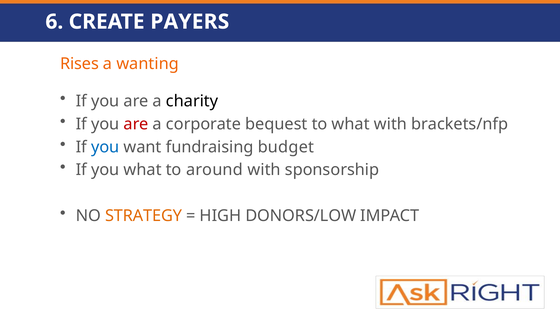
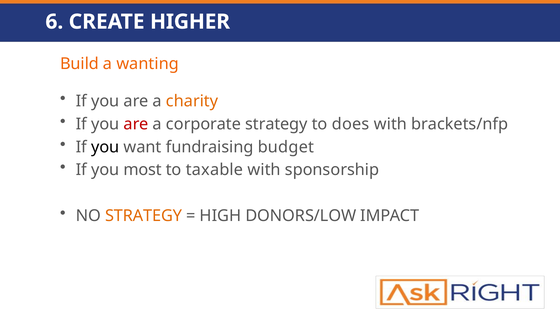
PAYERS: PAYERS -> HIGHER (190, 22)
Rises: Rises -> Build (79, 64)
charity colour: black -> orange (192, 101)
corporate bequest: bequest -> strategy (276, 124)
to what: what -> does (351, 124)
you colour: blue -> black (105, 147)
you what: what -> most (143, 170)
around: around -> taxable (215, 170)
